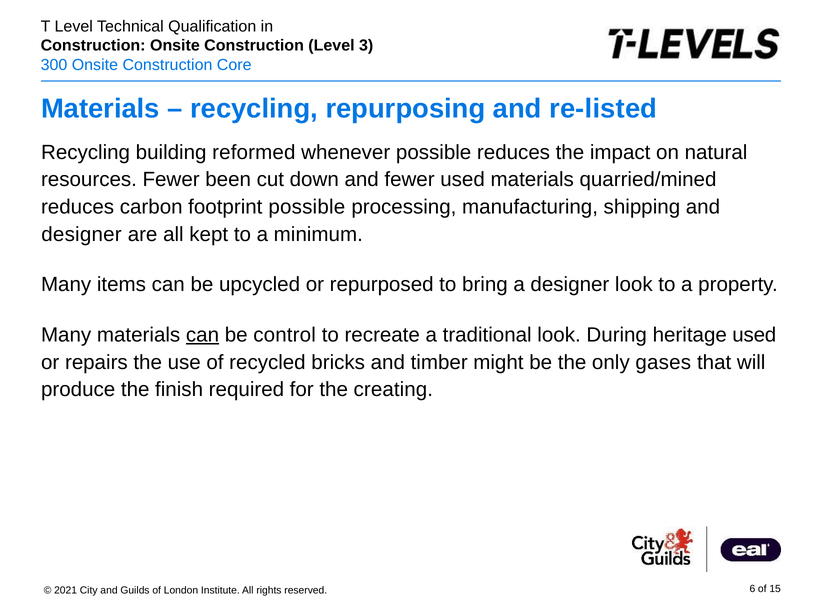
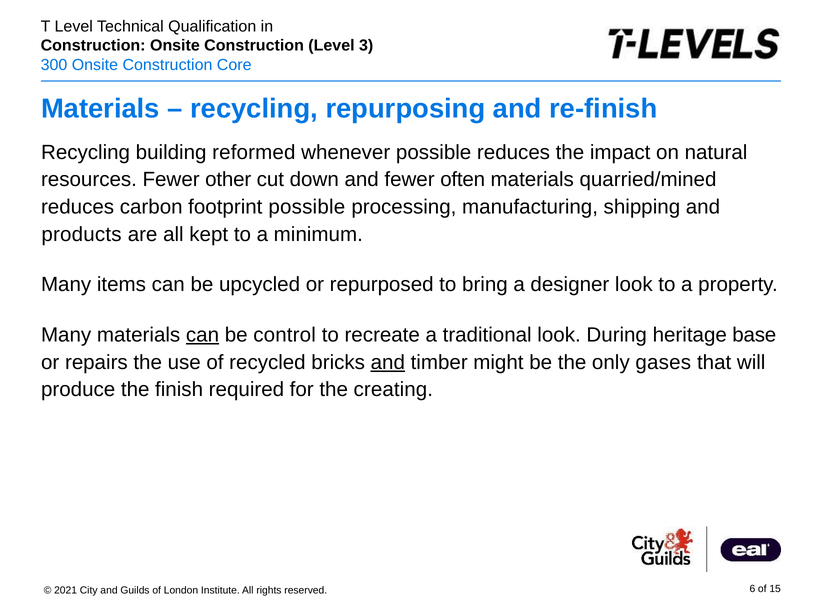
re-listed: re-listed -> re-finish (603, 109)
been: been -> other (228, 180)
fewer used: used -> often (463, 180)
designer: designer -> products (81, 235)
heritage used: used -> base (754, 335)
and underline: none -> present (388, 363)
